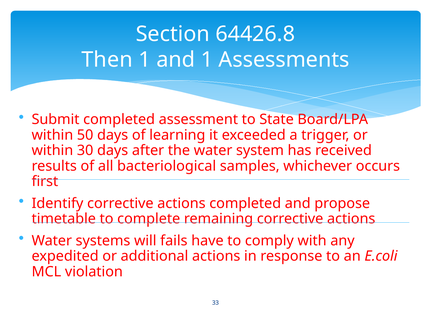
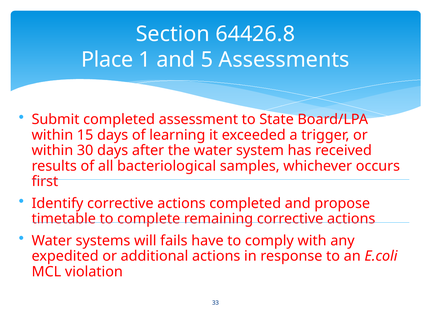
Then: Then -> Place (107, 60)
and 1: 1 -> 5 (207, 60)
50: 50 -> 15 (85, 135)
